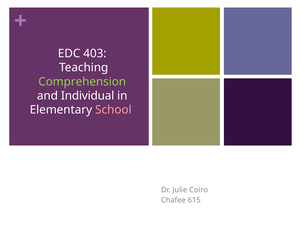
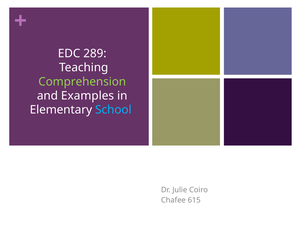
403: 403 -> 289 (95, 53)
Individual: Individual -> Examples (88, 96)
School colour: pink -> light blue (113, 110)
